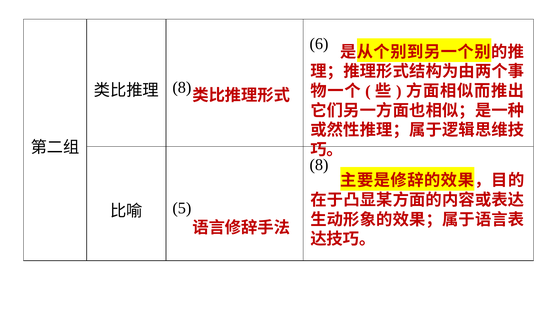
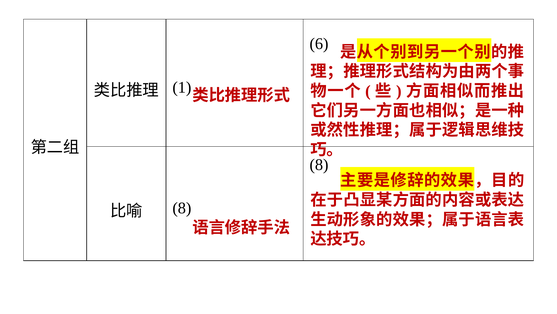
8: 8 -> 1 (182, 87)
5: 5 -> 8 (182, 208)
